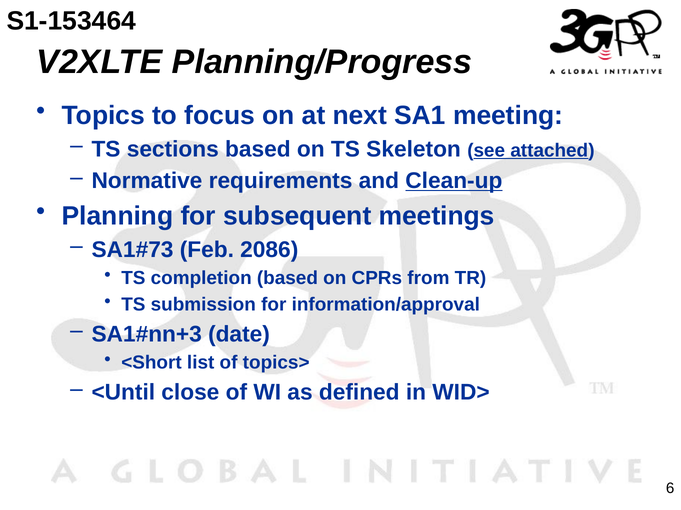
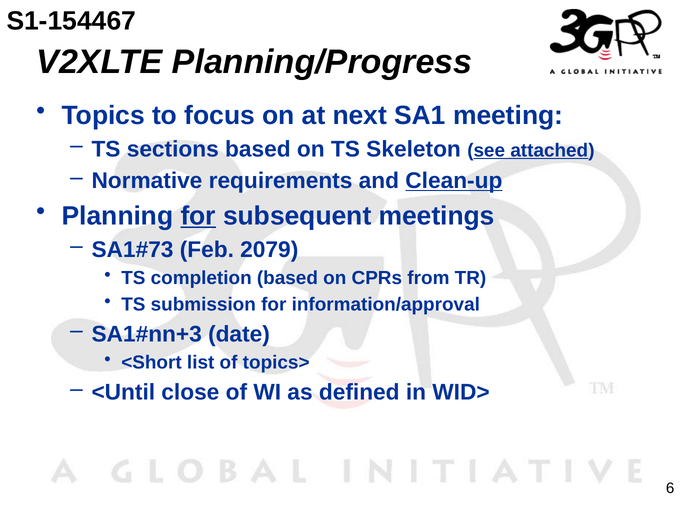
S1-153464: S1-153464 -> S1-154467 (71, 21)
for underline: none -> present (198, 216)
2086: 2086 -> 2079 (269, 250)
